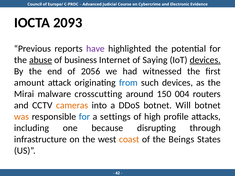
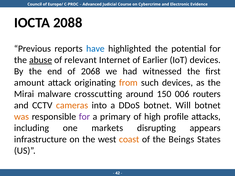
2093: 2093 -> 2088 (68, 23)
have colour: purple -> blue (95, 49)
business: business -> relevant (81, 60)
Saying: Saying -> Earlier (155, 60)
devices underline: present -> none (205, 60)
2056: 2056 -> 2068 (91, 71)
from colour: blue -> orange (128, 83)
004: 004 -> 006 (182, 94)
for colour: blue -> purple (84, 117)
settings: settings -> primary (115, 117)
because: because -> markets (107, 128)
through: through -> appears (205, 128)
